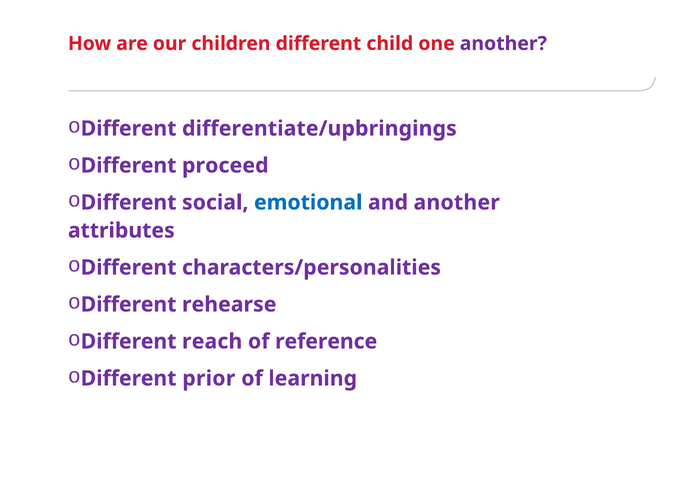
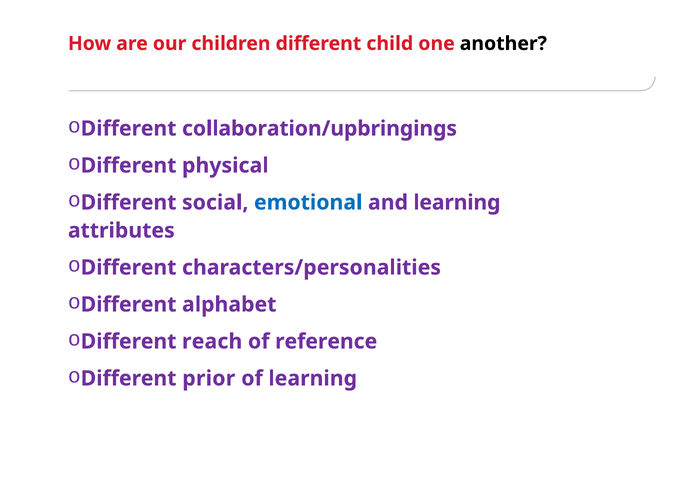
another colour: purple -> black (503, 44)
differentiate/upbringings: differentiate/upbringings -> collaboration/upbringings (320, 128)
proceed: proceed -> physical (225, 165)
and another: another -> learning (457, 202)
rehearse: rehearse -> alphabet (229, 304)
